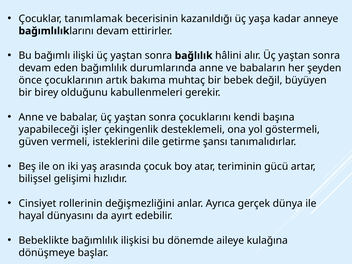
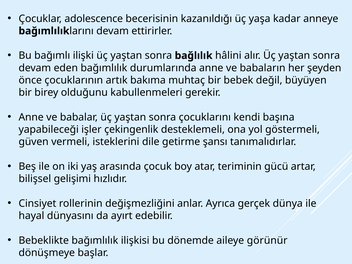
tanımlamak: tanımlamak -> adolescence (94, 19)
kulağına: kulağına -> görünür (267, 240)
